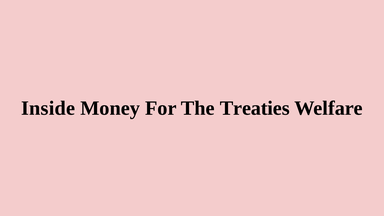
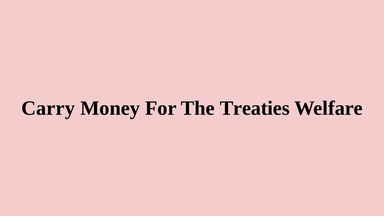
Inside: Inside -> Carry (48, 108)
